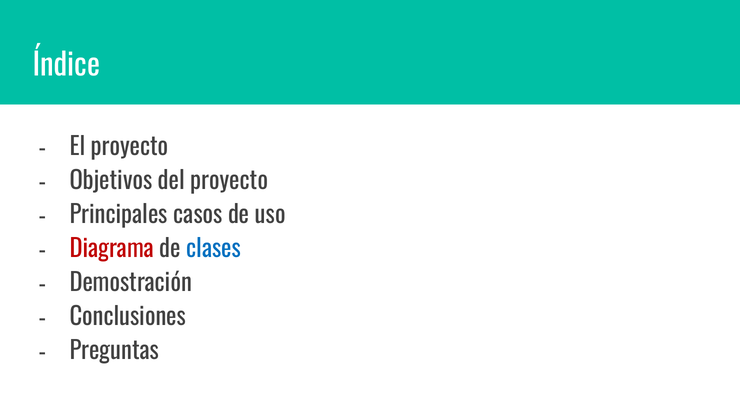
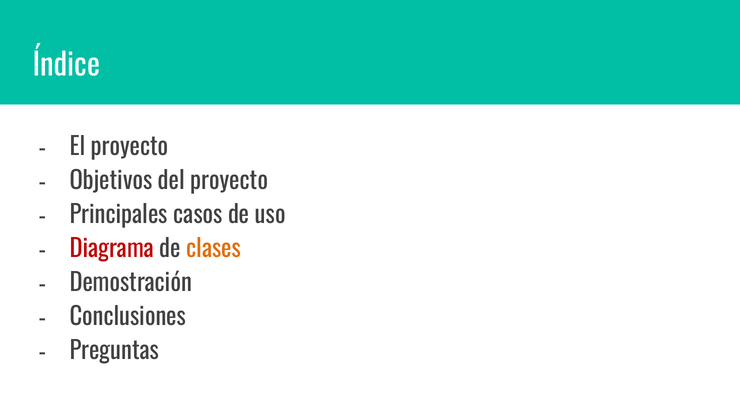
clases colour: blue -> orange (214, 249)
